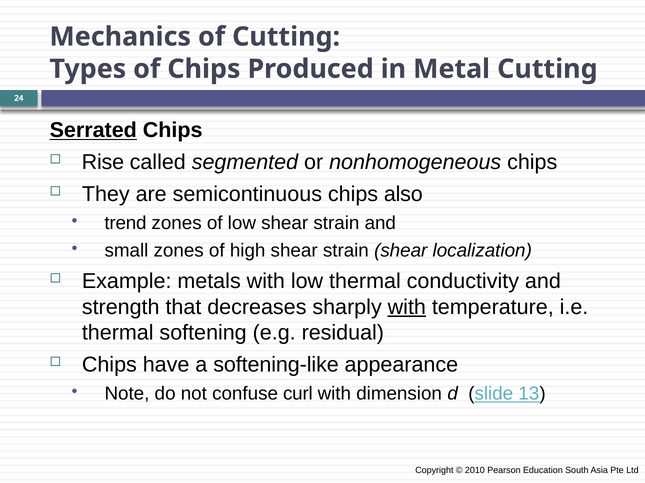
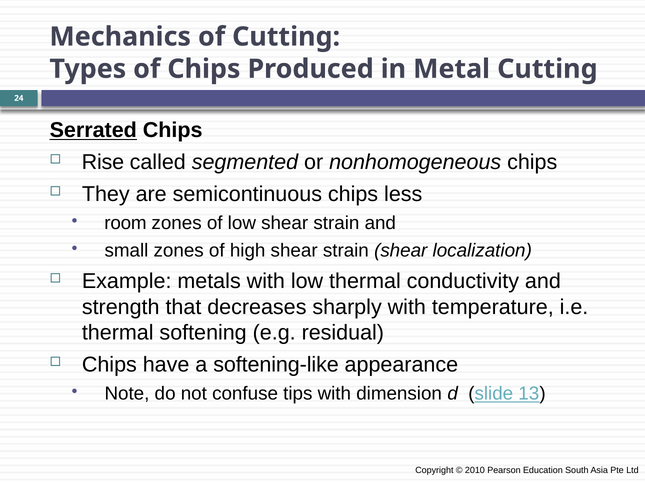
also: also -> less (403, 195)
trend: trend -> room (126, 224)
with underline: present -> none (407, 308)
curl: curl -> tips (298, 394)
